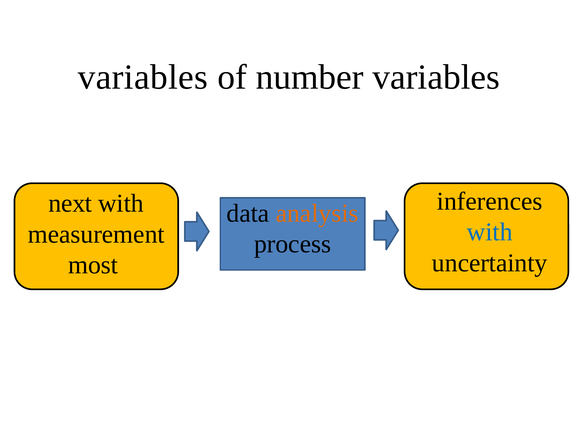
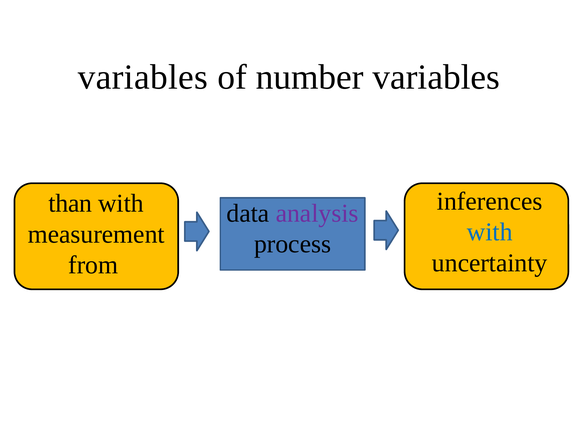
next: next -> than (70, 203)
analysis colour: orange -> purple (317, 213)
most: most -> from (93, 265)
